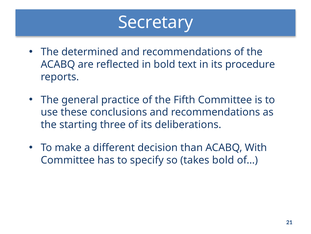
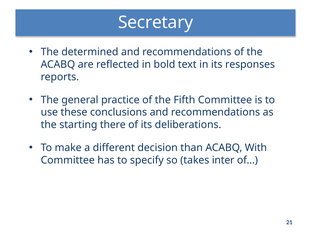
procedure: procedure -> responses (250, 64)
three: three -> there (113, 124)
takes bold: bold -> inter (223, 160)
